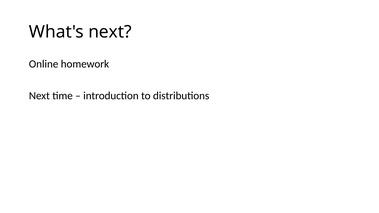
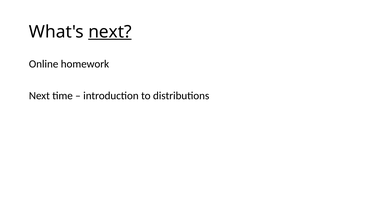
next underline: none -> present (110, 32)
